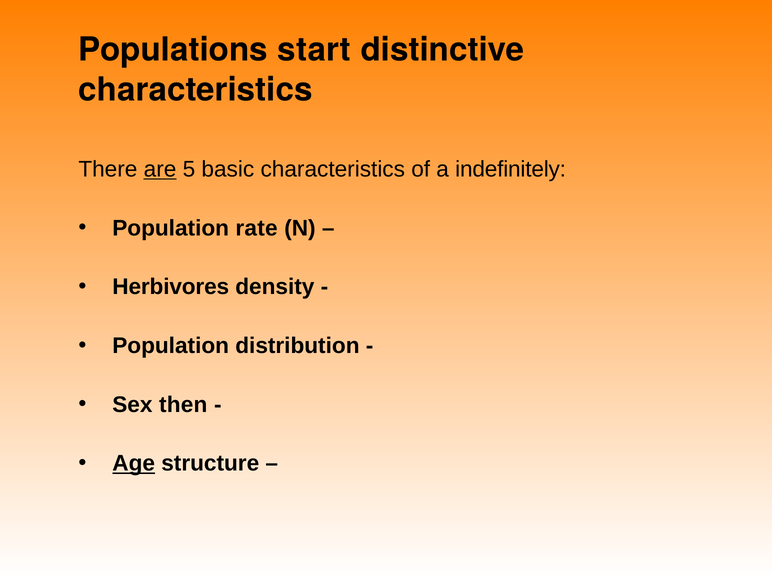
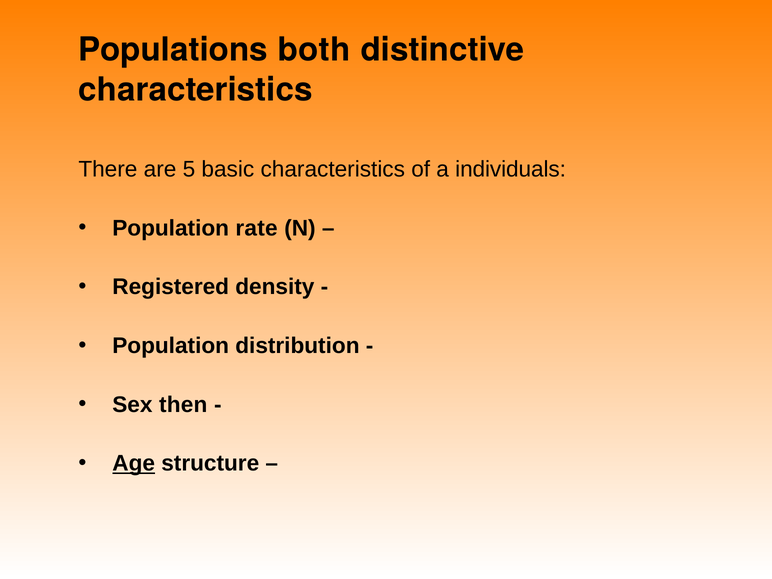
start: start -> both (314, 50)
are underline: present -> none (160, 169)
indefinitely: indefinitely -> individuals (511, 169)
Herbivores: Herbivores -> Registered (171, 287)
